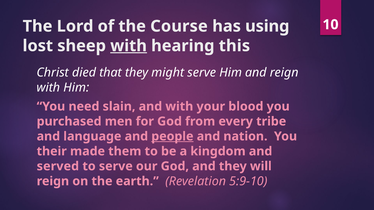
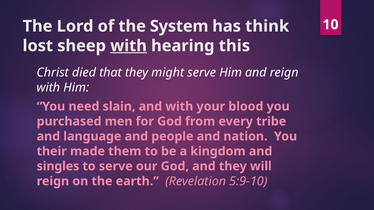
Course: Course -> System (179, 26)
using: using -> think (267, 26)
people underline: present -> none (172, 137)
served: served -> singles (58, 166)
